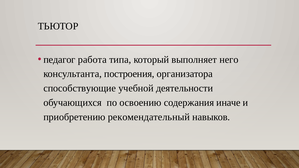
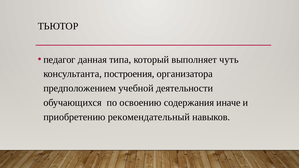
работа: работа -> данная (92, 60)
него: него -> чуть (229, 60)
способствующие: способствующие -> предположением (80, 88)
